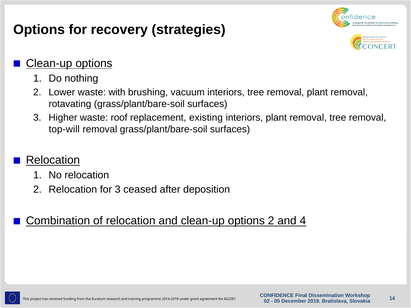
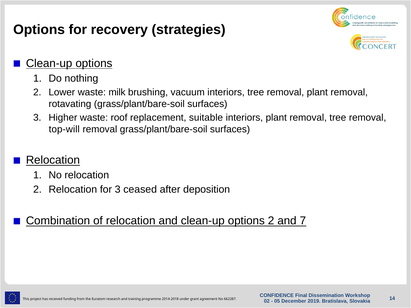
with: with -> milk (117, 92)
existing: existing -> suitable (206, 118)
4: 4 -> 7 (303, 221)
